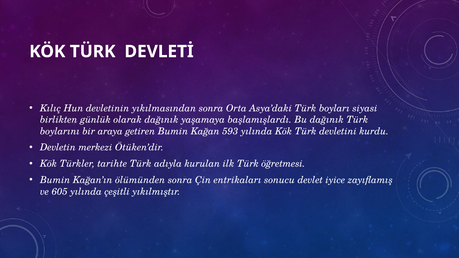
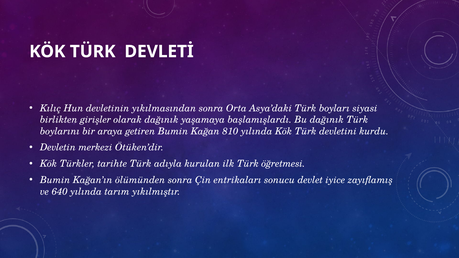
günlük: günlük -> girişler (96, 120)
593: 593 -> 810 (230, 131)
605: 605 -> 640 (60, 192)
çeşitli: çeşitli -> tarım (117, 192)
